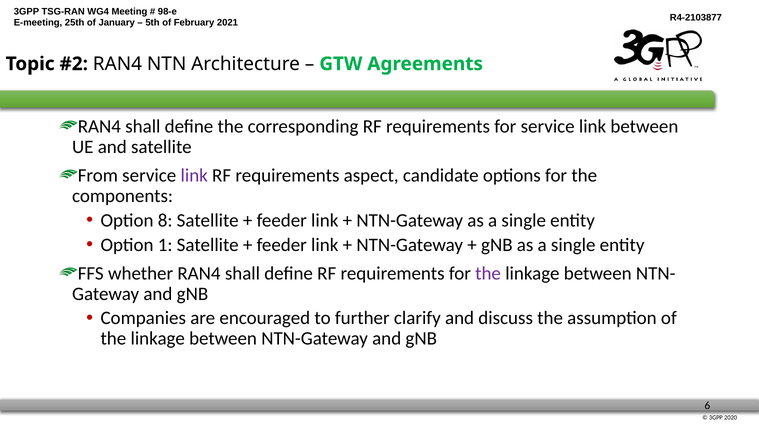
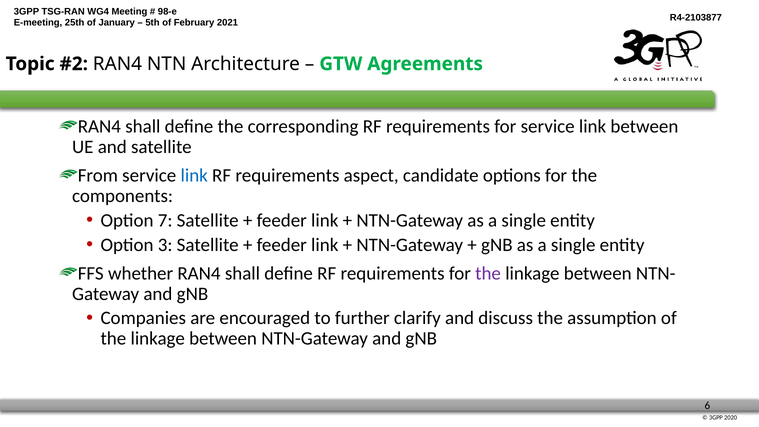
link colour: purple -> blue (194, 176)
8: 8 -> 7 (165, 220)
1: 1 -> 3 (165, 245)
